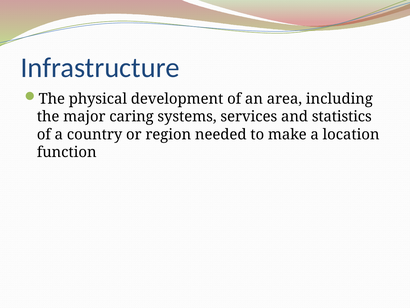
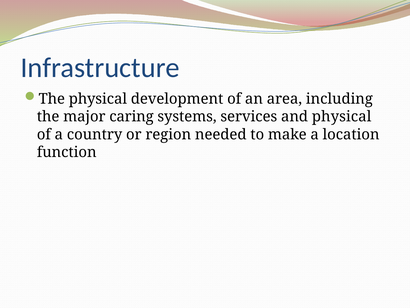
and statistics: statistics -> physical (342, 116)
